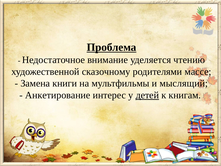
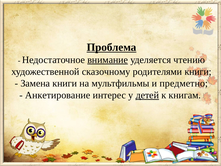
внимание underline: none -> present (108, 60)
родителями массе: массе -> книги (198, 71)
мыслящий: мыслящий -> предметно (184, 83)
